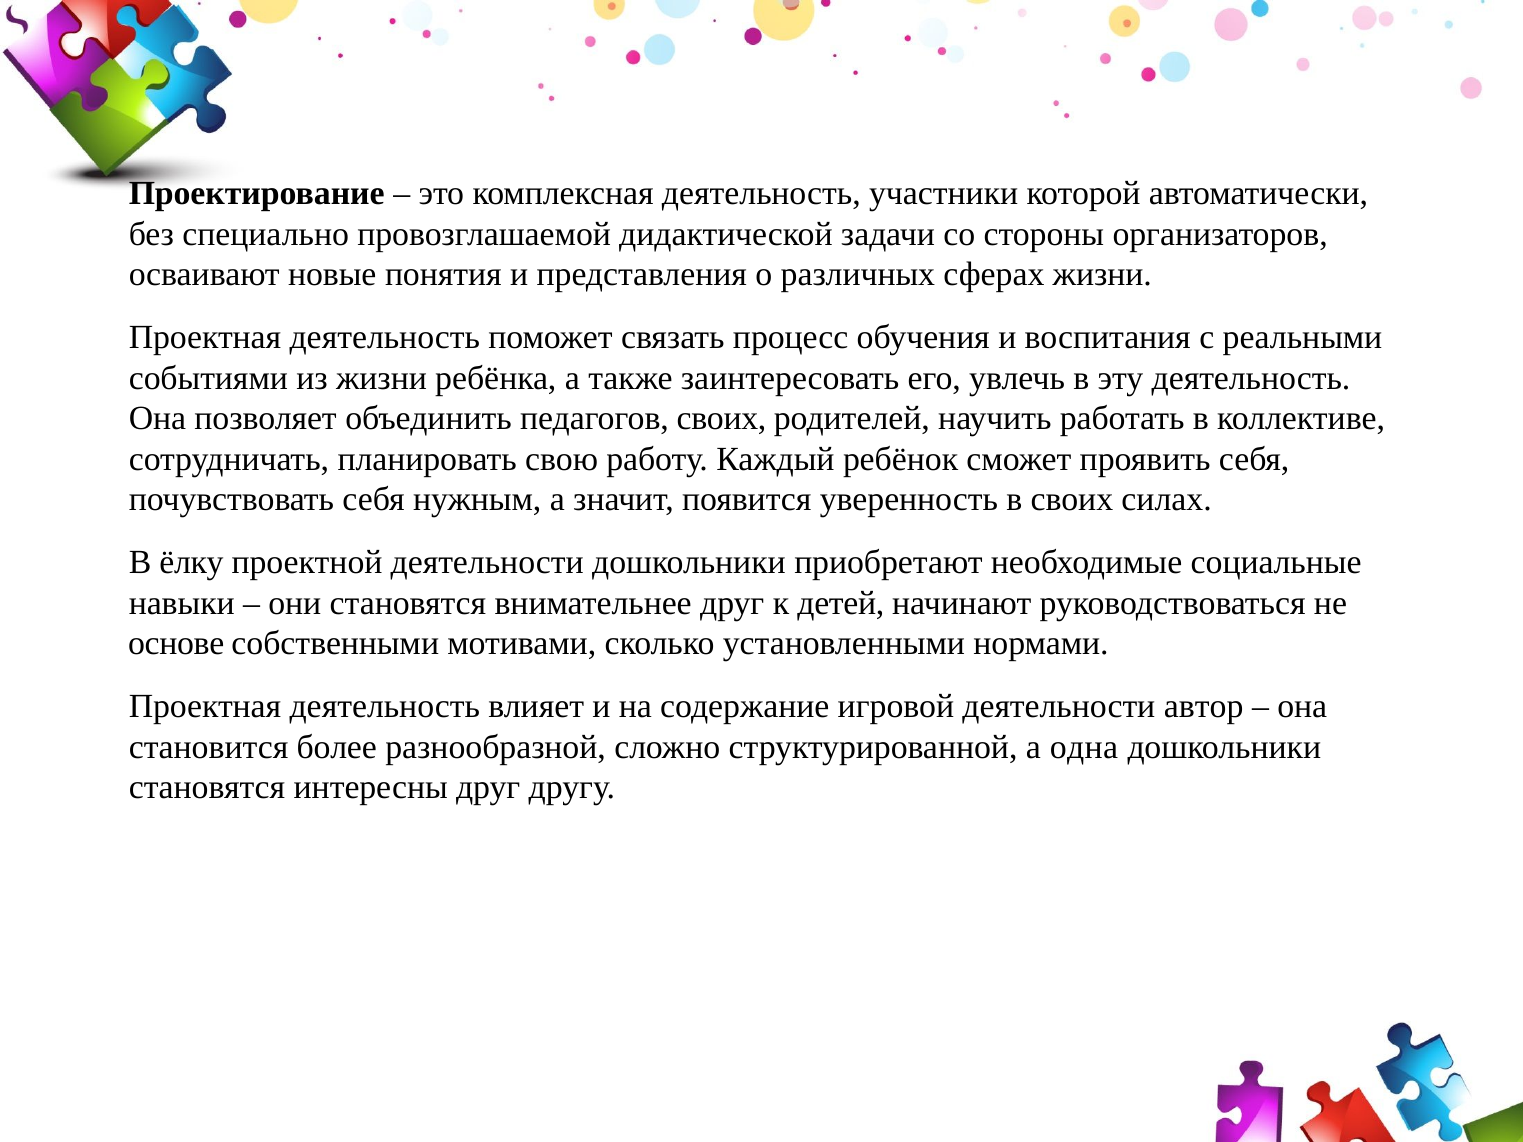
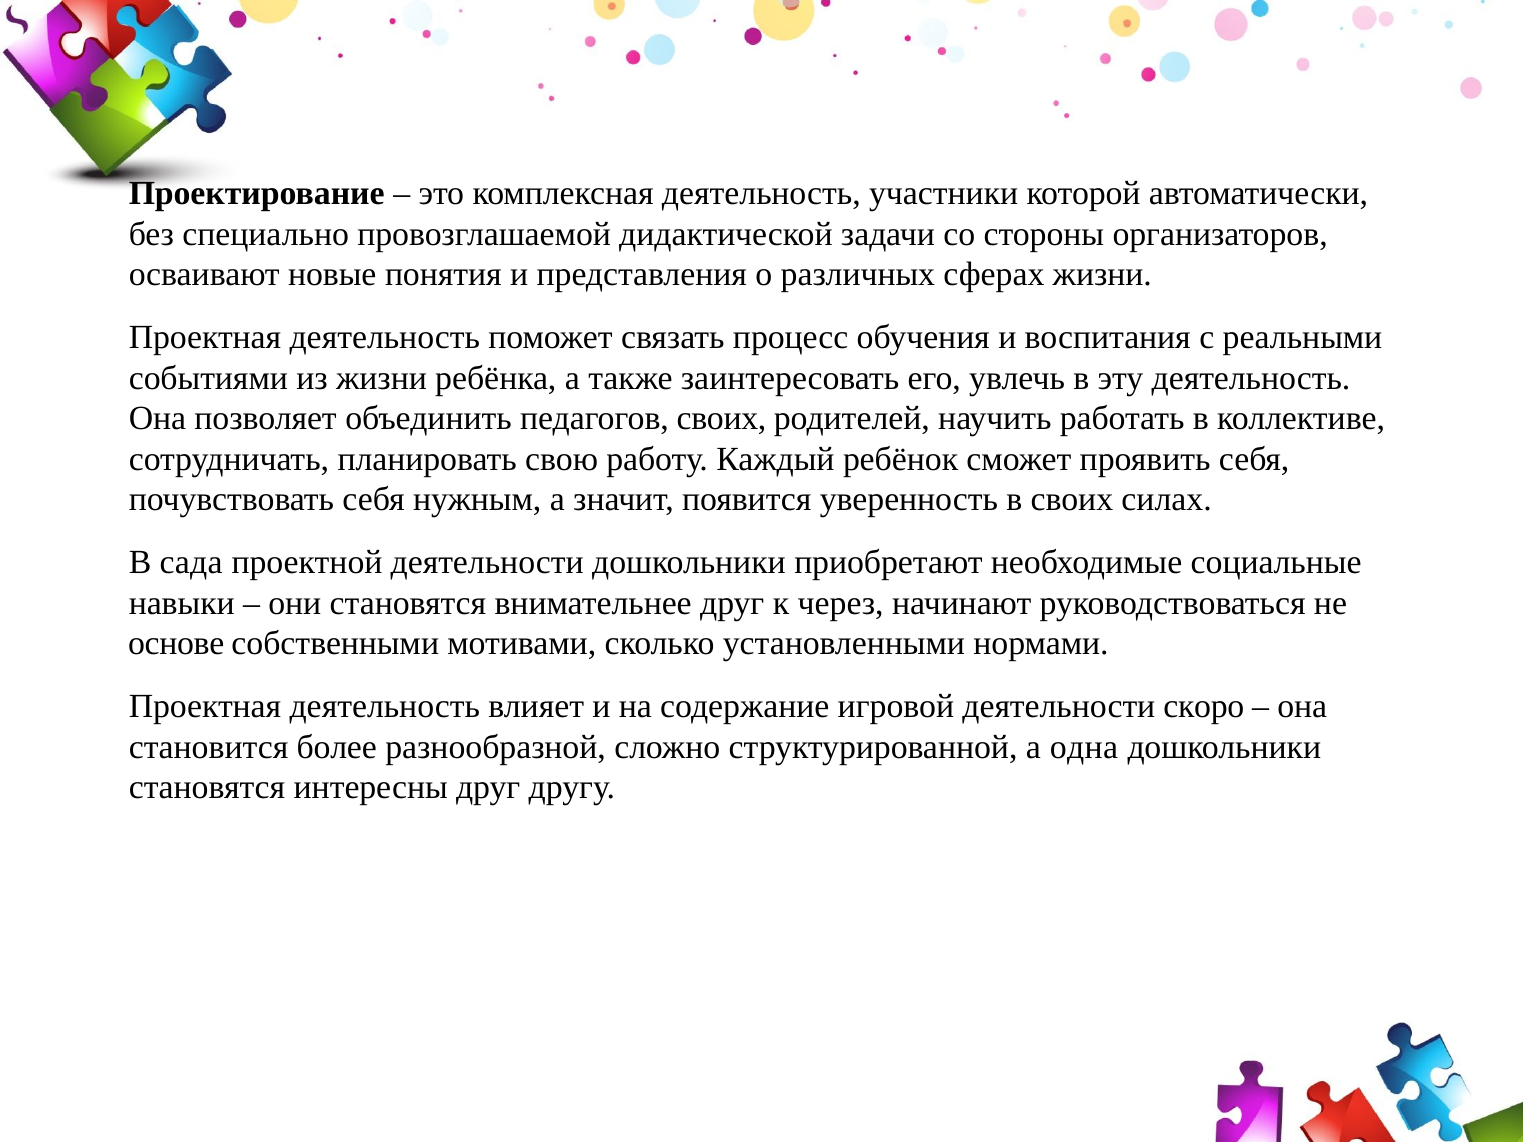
ёлку: ёлку -> сада (191, 563)
детей: детей -> через (841, 603)
автор: автор -> скоро (1204, 707)
